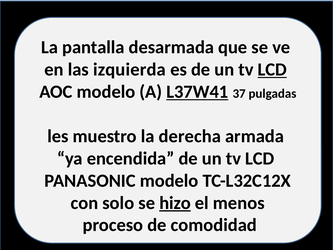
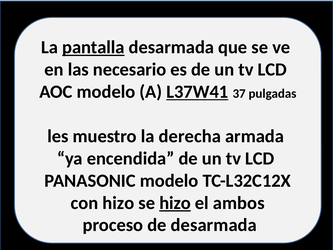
pantalla underline: none -> present (93, 47)
izquierda: izquierda -> necesario (130, 70)
LCD underline: present -> none (272, 70)
con solo: solo -> hizo (118, 203)
menos: menos -> ambos (239, 203)
de comodidad: comodidad -> desarmada (214, 225)
